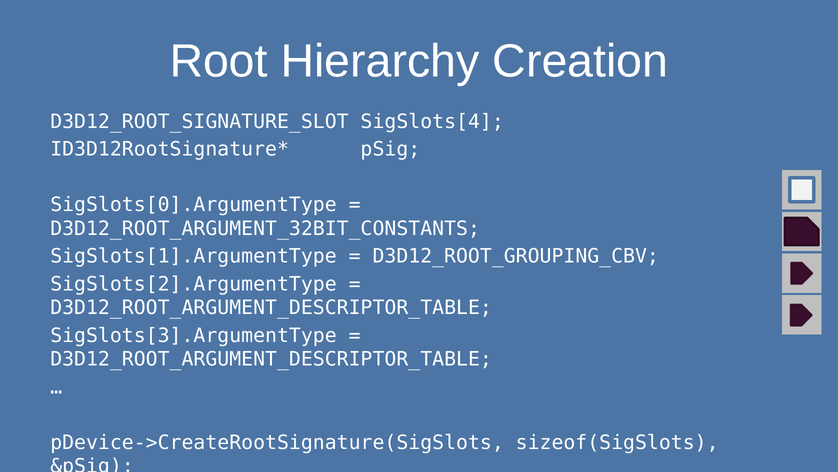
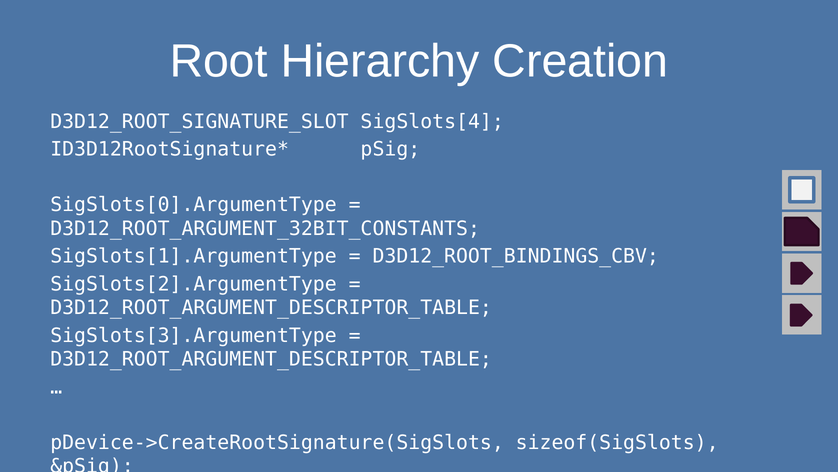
D3D12_ROOT_GROUPING_CBV: D3D12_ROOT_GROUPING_CBV -> D3D12_ROOT_BINDINGS_CBV (516, 256)
